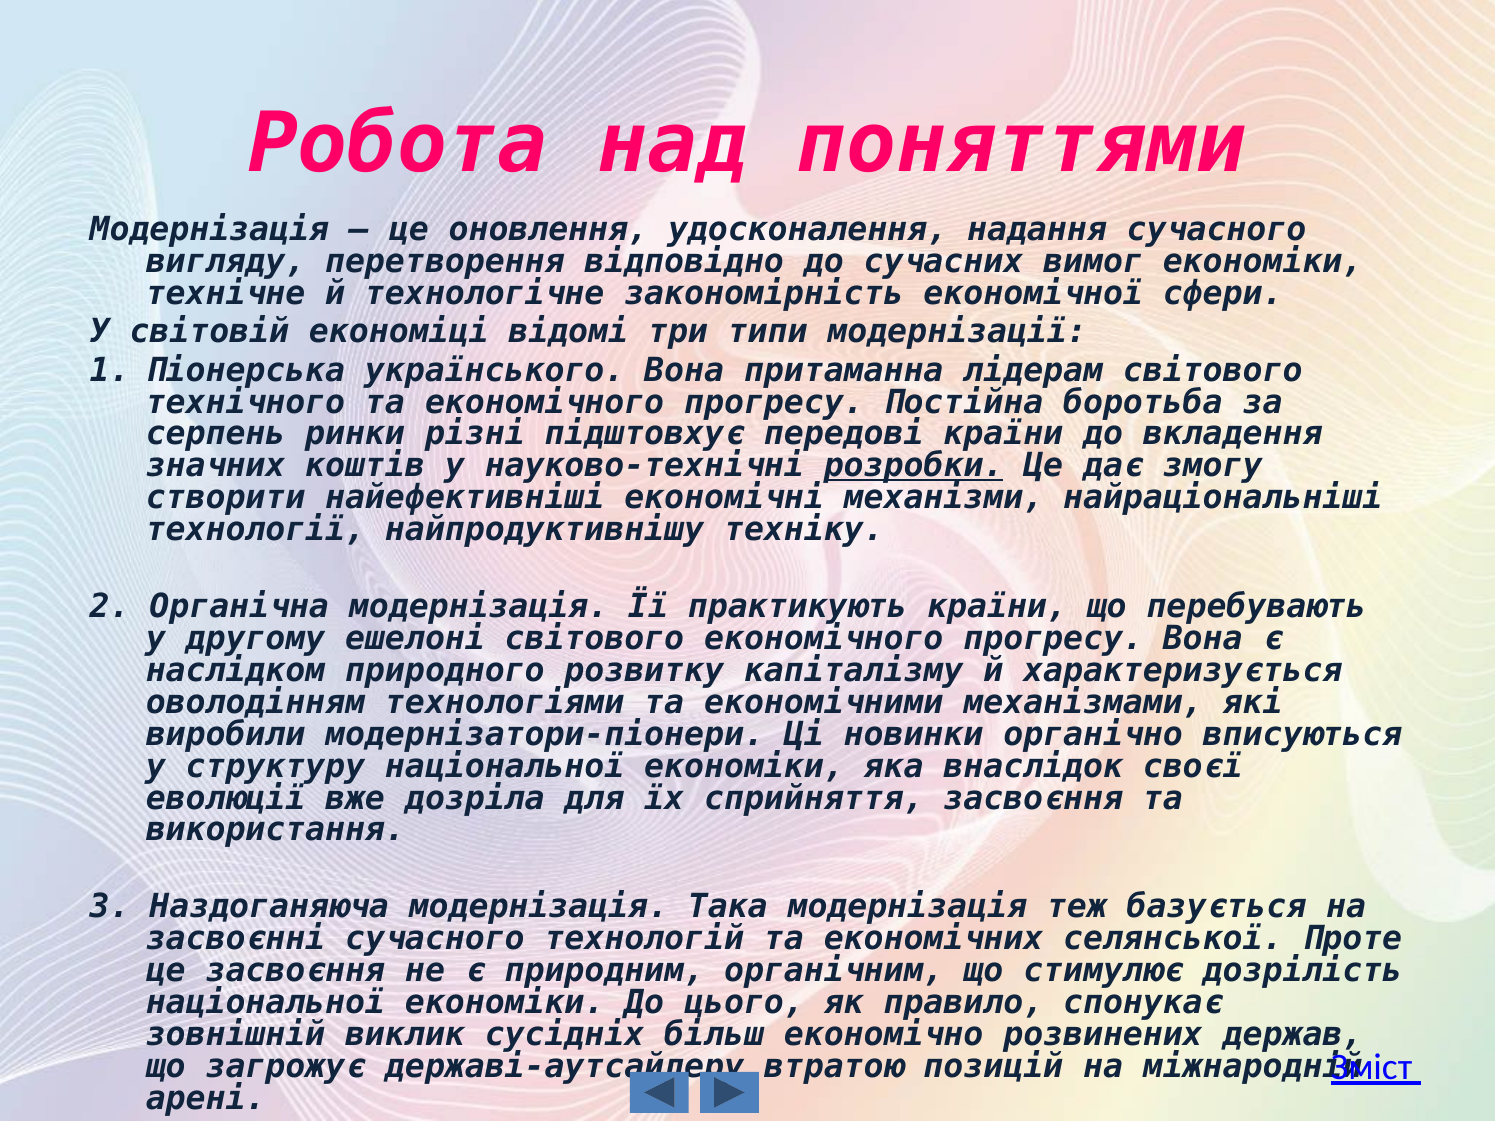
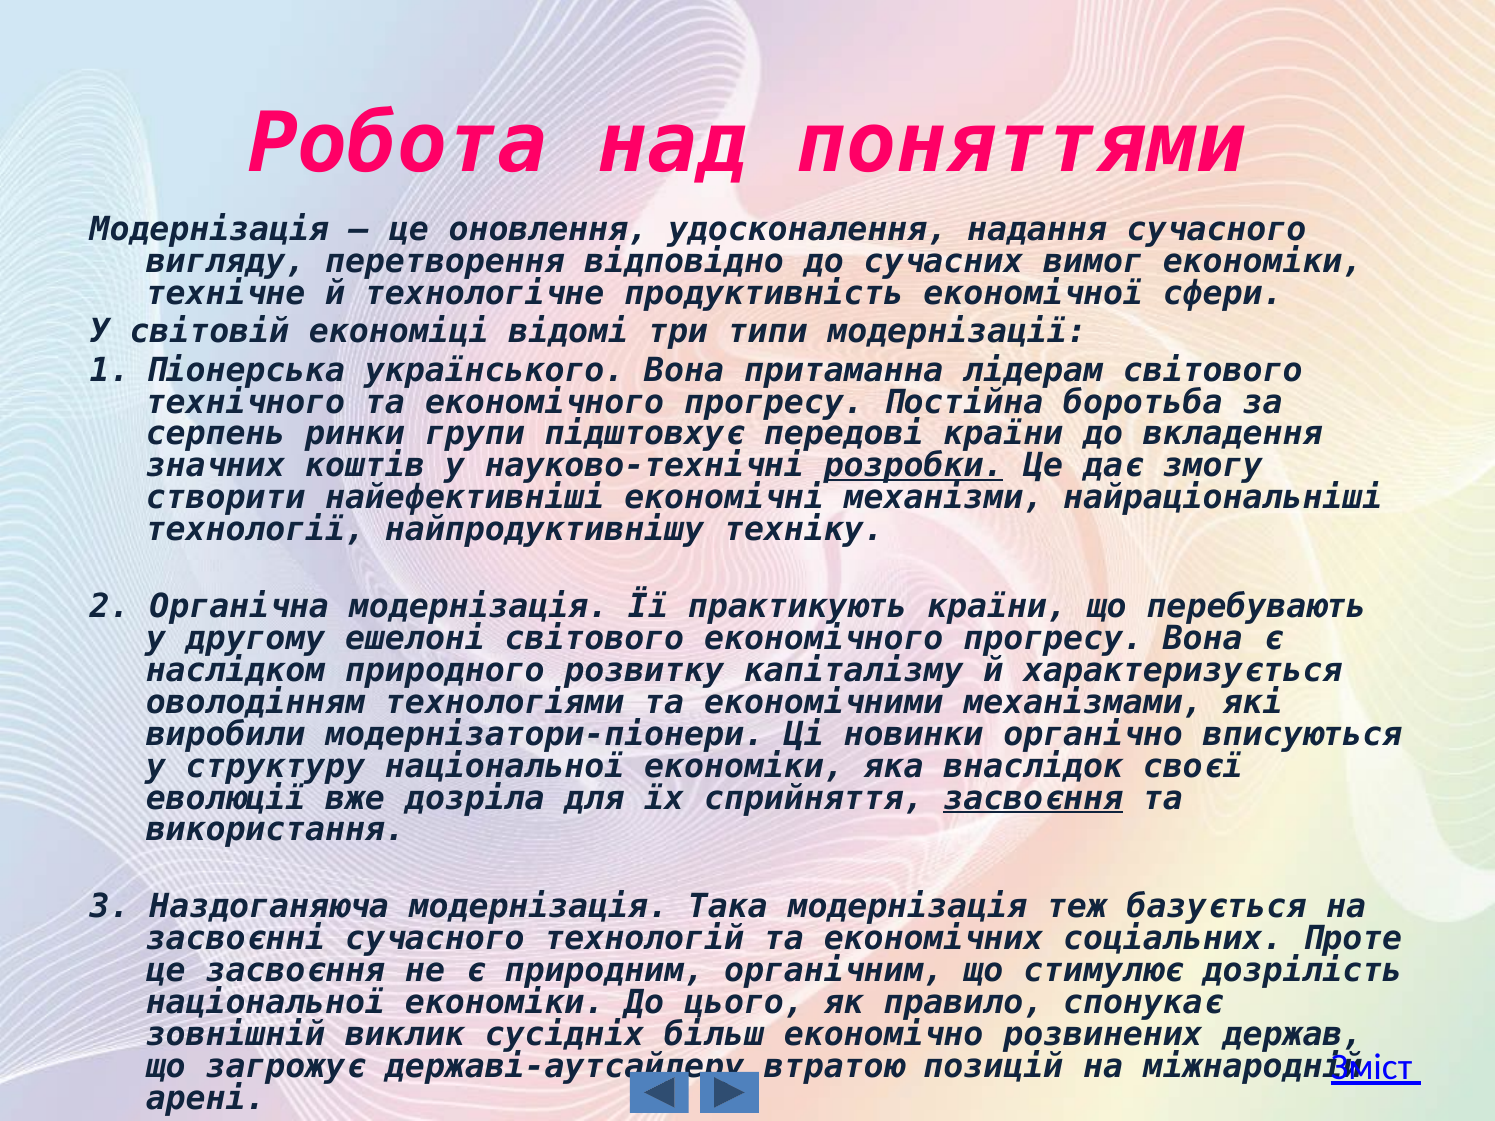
закономірність: закономірність -> продуктивність (764, 293)
різні: різні -> групи (475, 434)
засвоєння underline: none -> present (1033, 798)
селянської: селянської -> соціальних (1173, 939)
